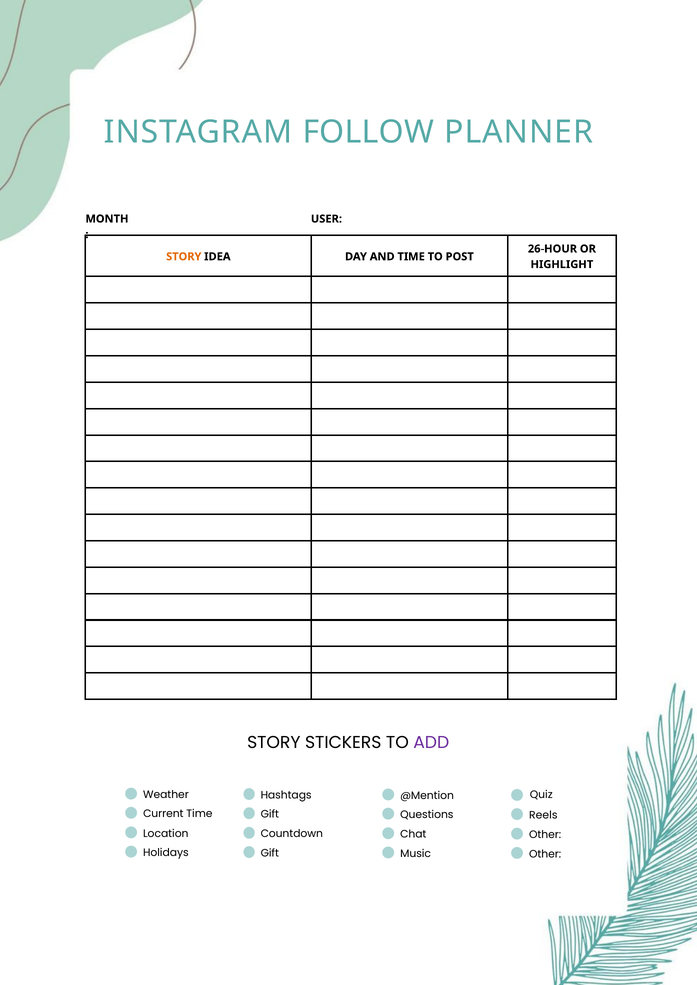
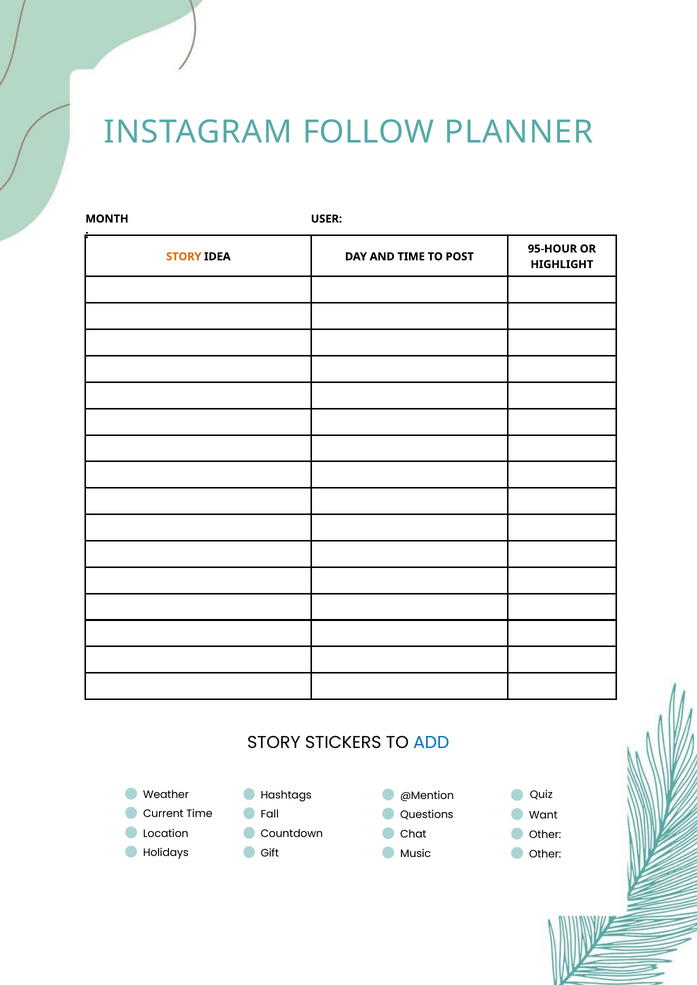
26-HOUR: 26-HOUR -> 95-HOUR (552, 249)
ADD colour: purple -> blue (431, 743)
Gift: Gift -> Fall (270, 814)
Reels: Reels -> Want (543, 815)
